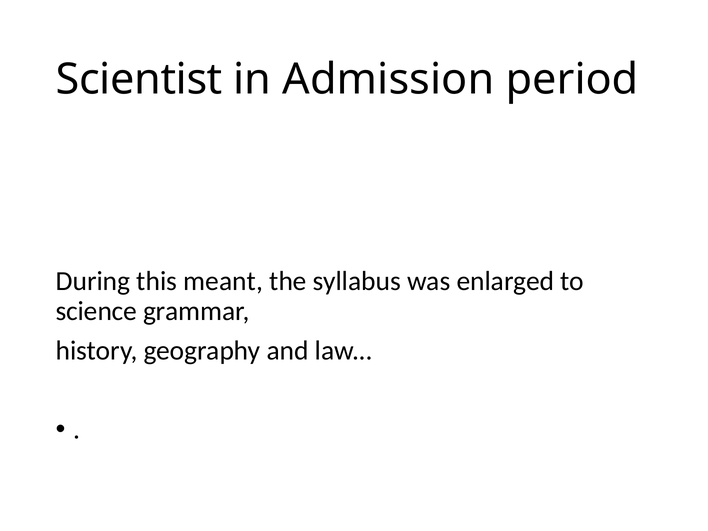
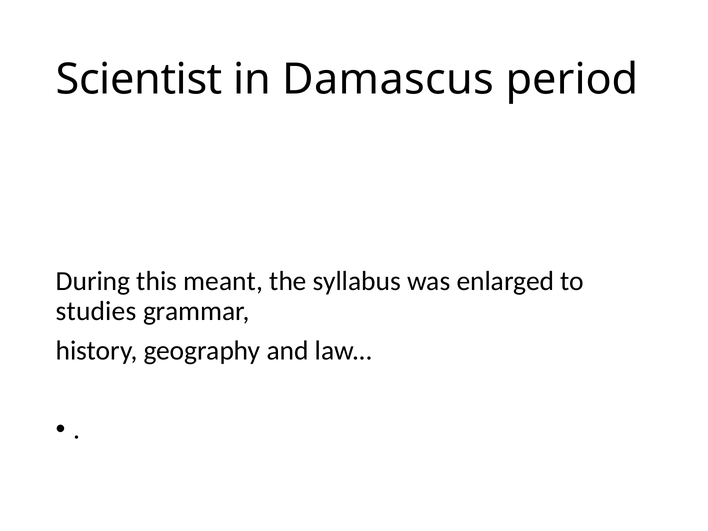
Admission: Admission -> Damascus (388, 79)
science: science -> studies (96, 311)
